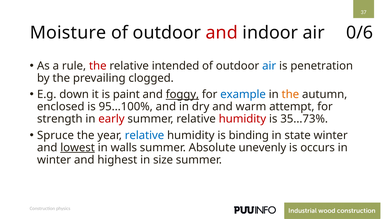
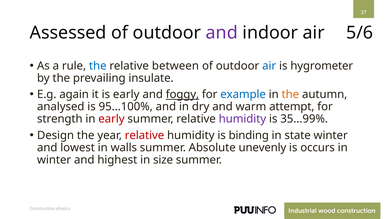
Moisture: Moisture -> Assessed (68, 33)
and colour: red -> purple (222, 33)
0/6: 0/6 -> 5/6 (360, 33)
the colour: red -> blue (98, 66)
intended: intended -> between (175, 66)
penetration: penetration -> hygrometer (322, 66)
clogged: clogged -> insulate (151, 78)
down: down -> again (74, 95)
is paint: paint -> early (126, 95)
enclosed: enclosed -> analysed (61, 107)
humidity colour: red -> purple (242, 119)
35...73%: 35...73% -> 35...99% (304, 119)
Spruce: Spruce -> Design (56, 136)
relative colour: blue -> red (145, 136)
lowest underline: present -> none (78, 148)
